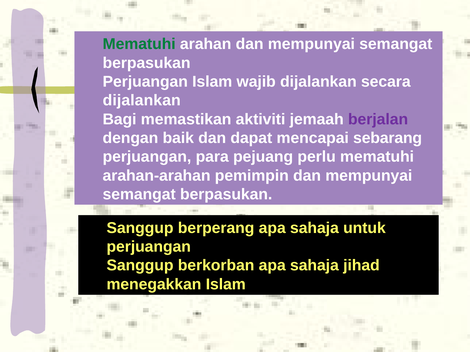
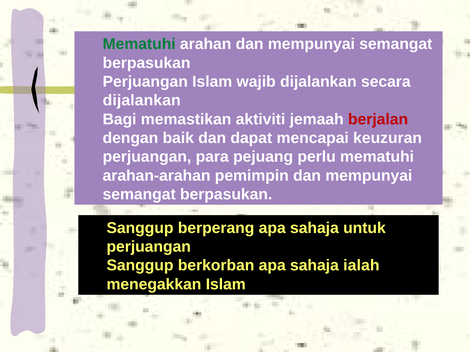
berjalan colour: purple -> red (378, 119)
sebarang: sebarang -> keuzuran (388, 138)
jihad: jihad -> ialah (361, 266)
